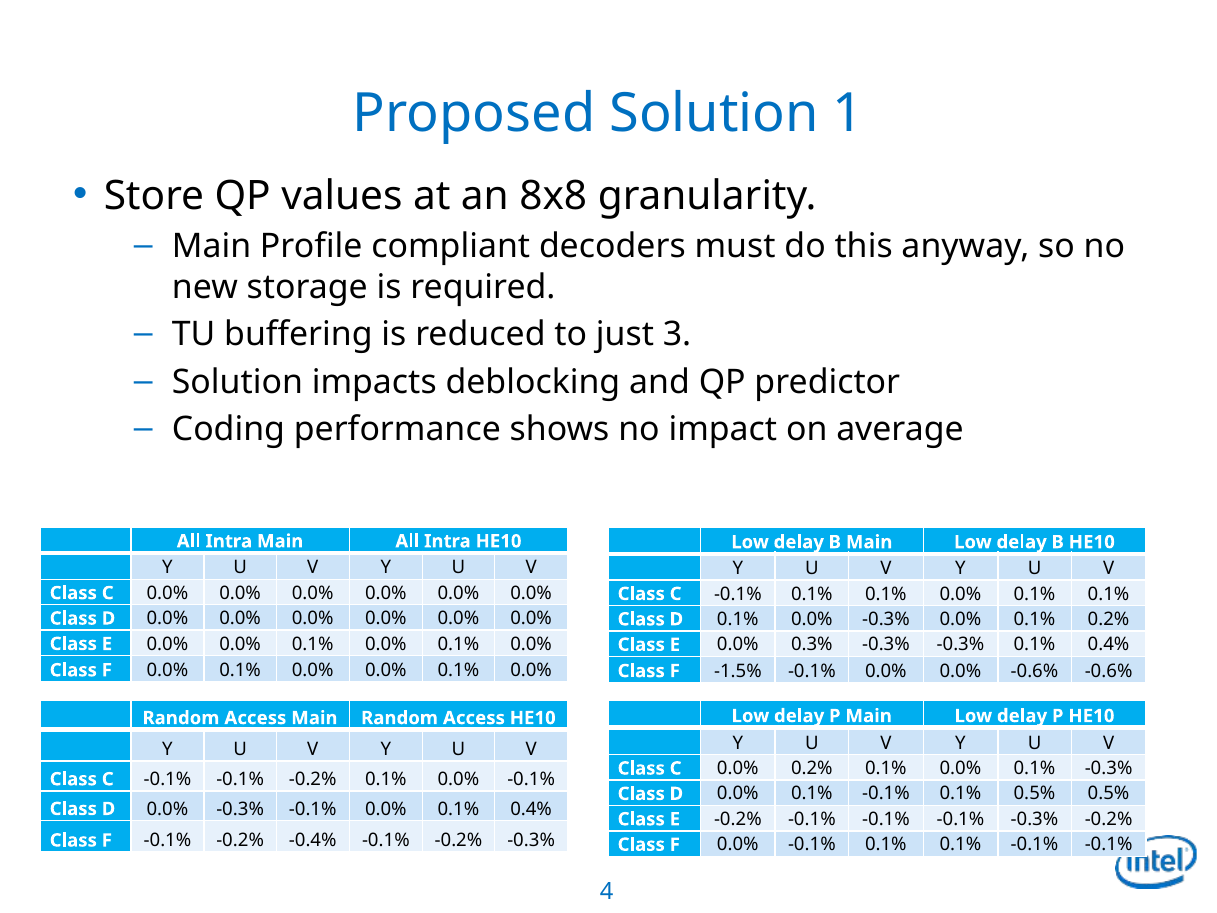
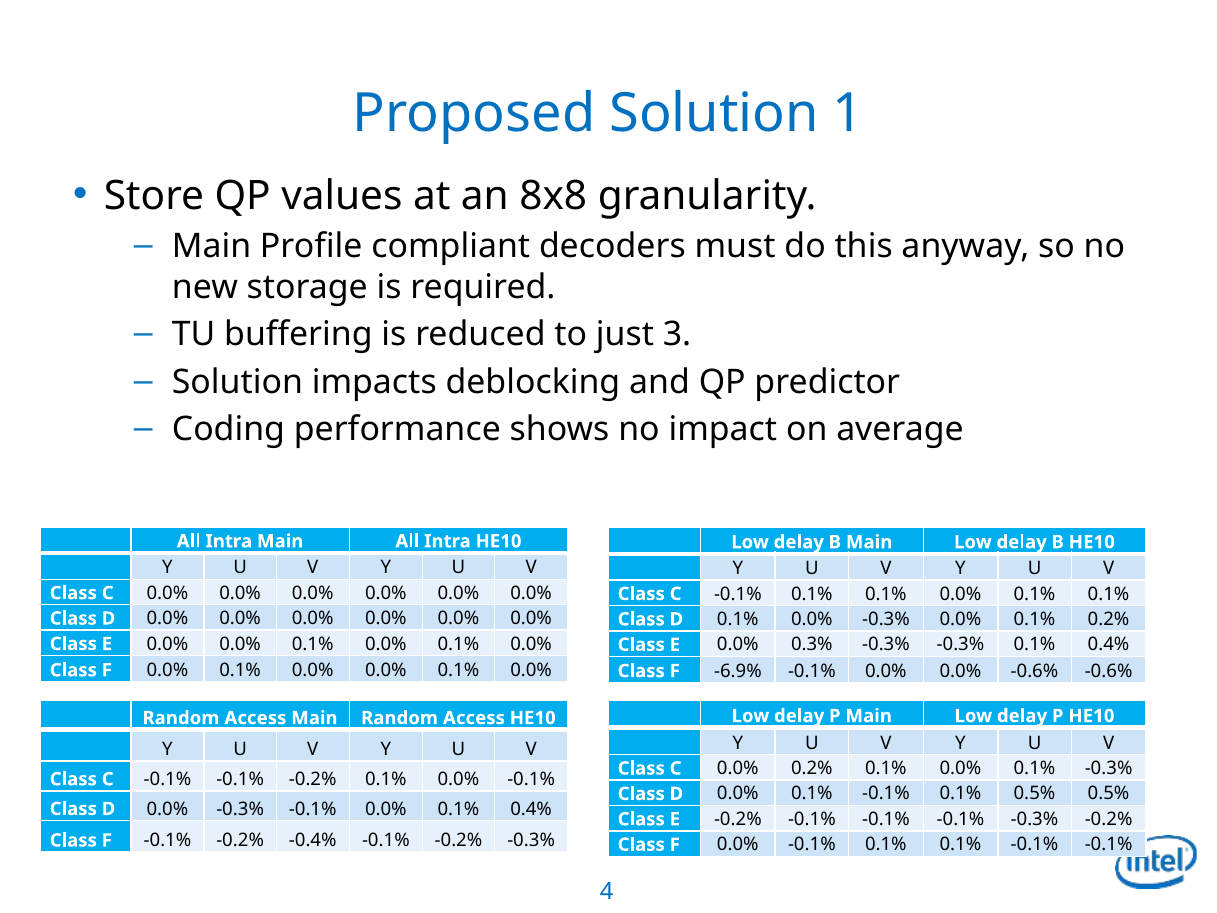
-1.5%: -1.5% -> -6.9% (738, 671)
